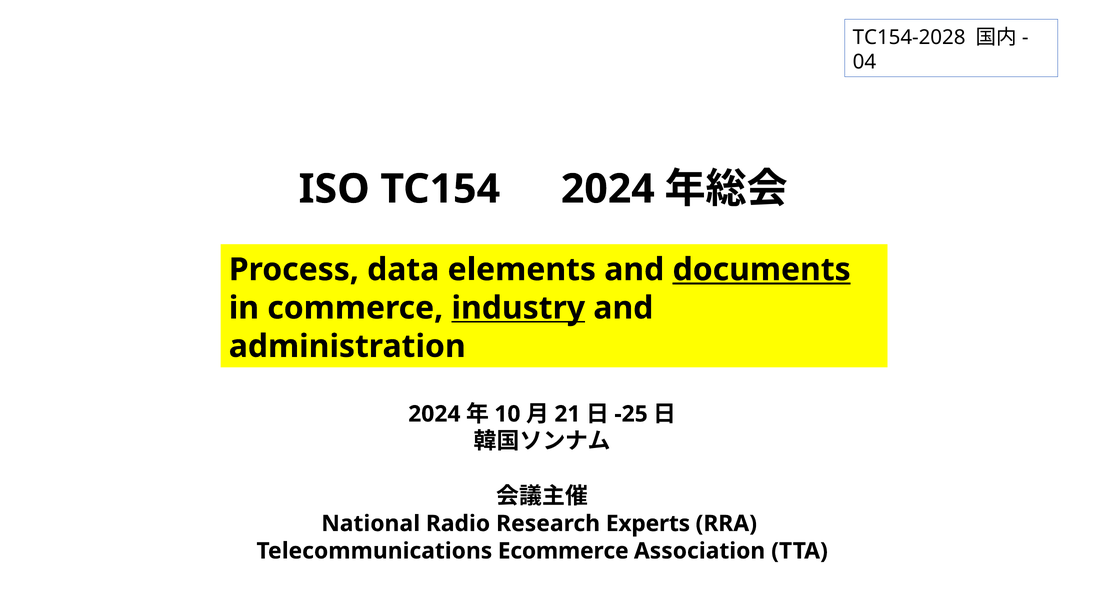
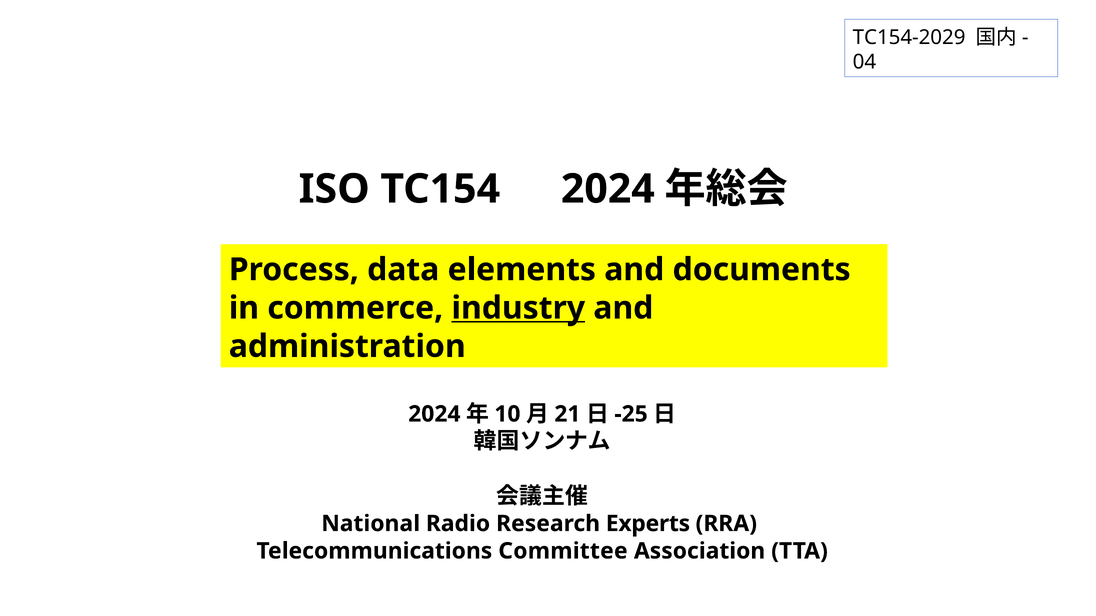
TC154-2028: TC154-2028 -> TC154-2029 (909, 37)
documents underline: present -> none (762, 270)
Ecommerce: Ecommerce -> Committee (563, 551)
